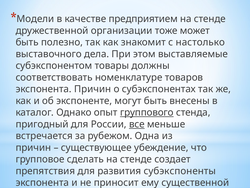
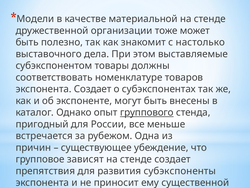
предприятием: предприятием -> материальной (143, 19)
экспонента Причин: Причин -> Создает (93, 89)
все underline: present -> none (137, 124)
сделать: сделать -> зависят (85, 159)
